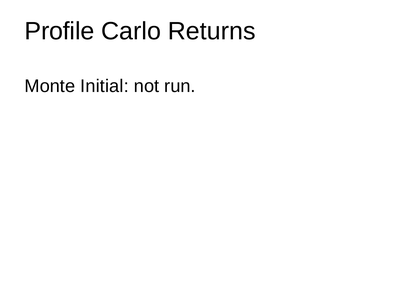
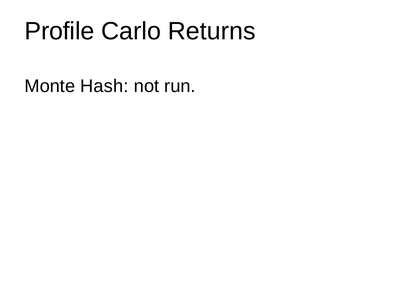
Initial: Initial -> Hash (104, 86)
